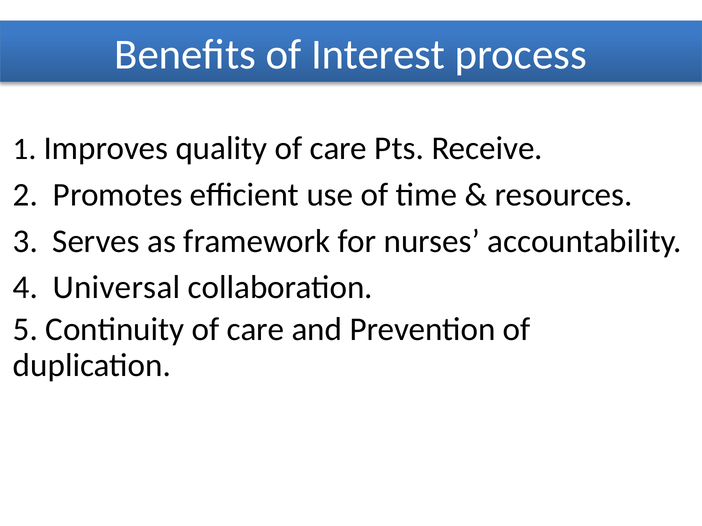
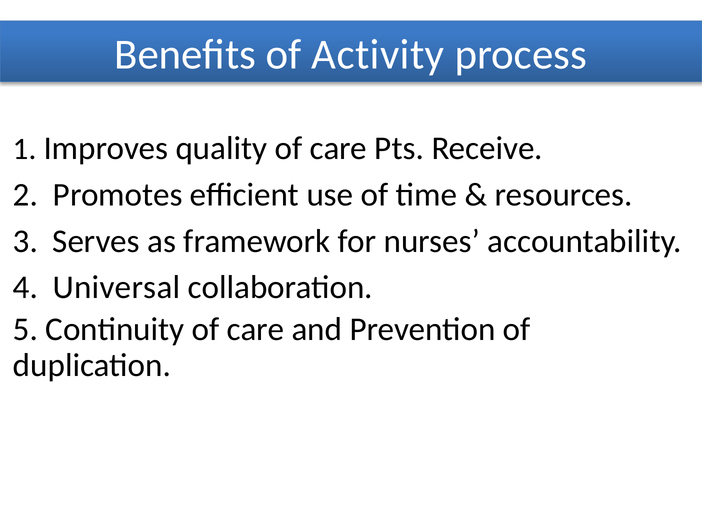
Interest: Interest -> Activity (378, 54)
